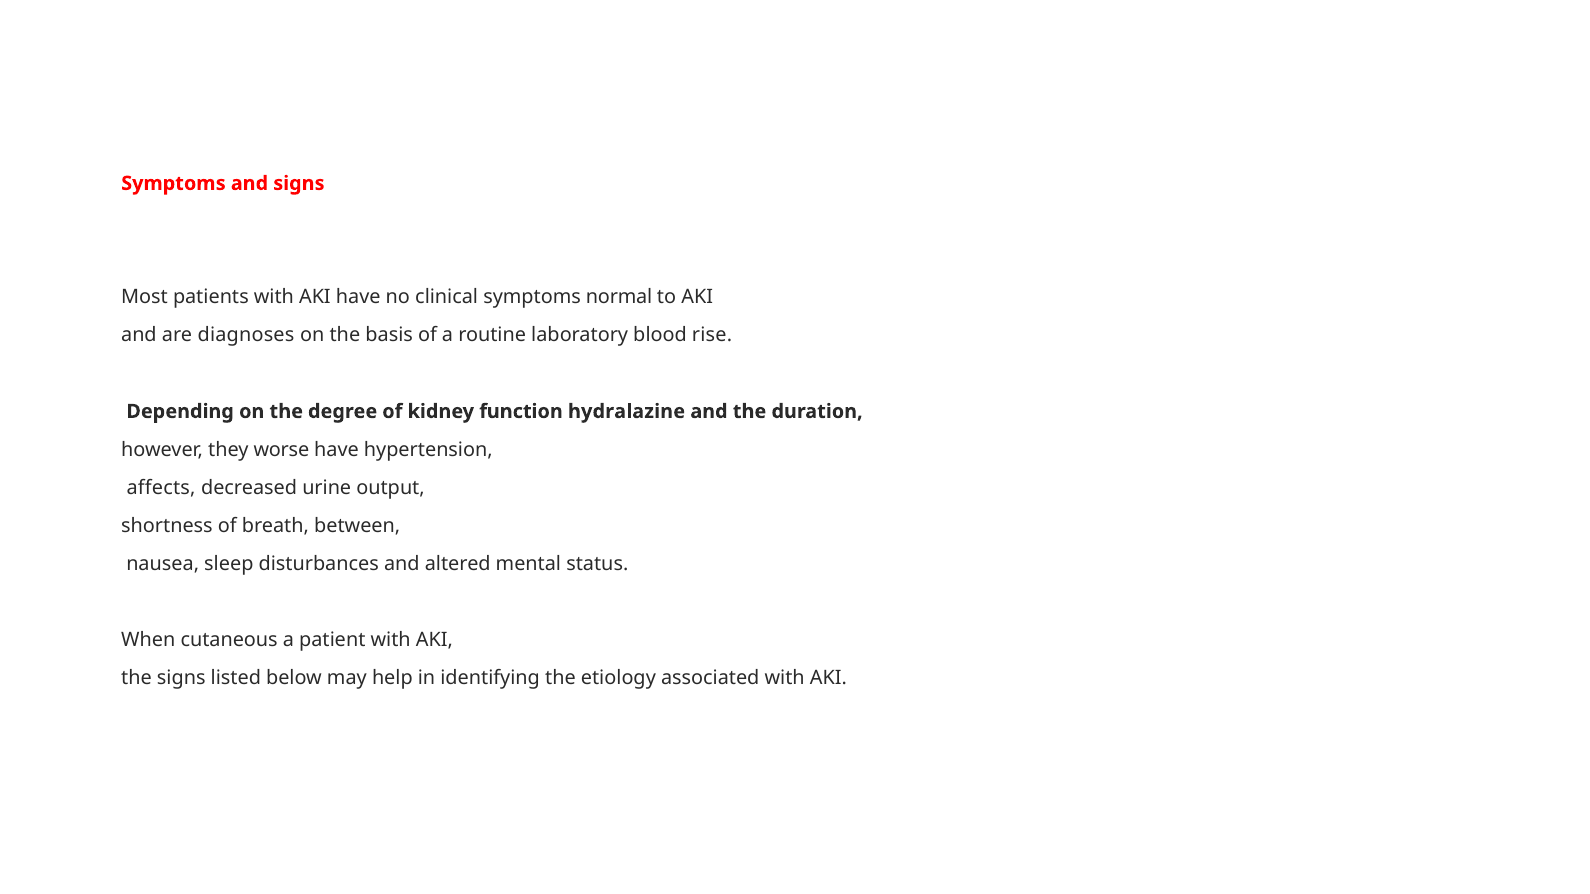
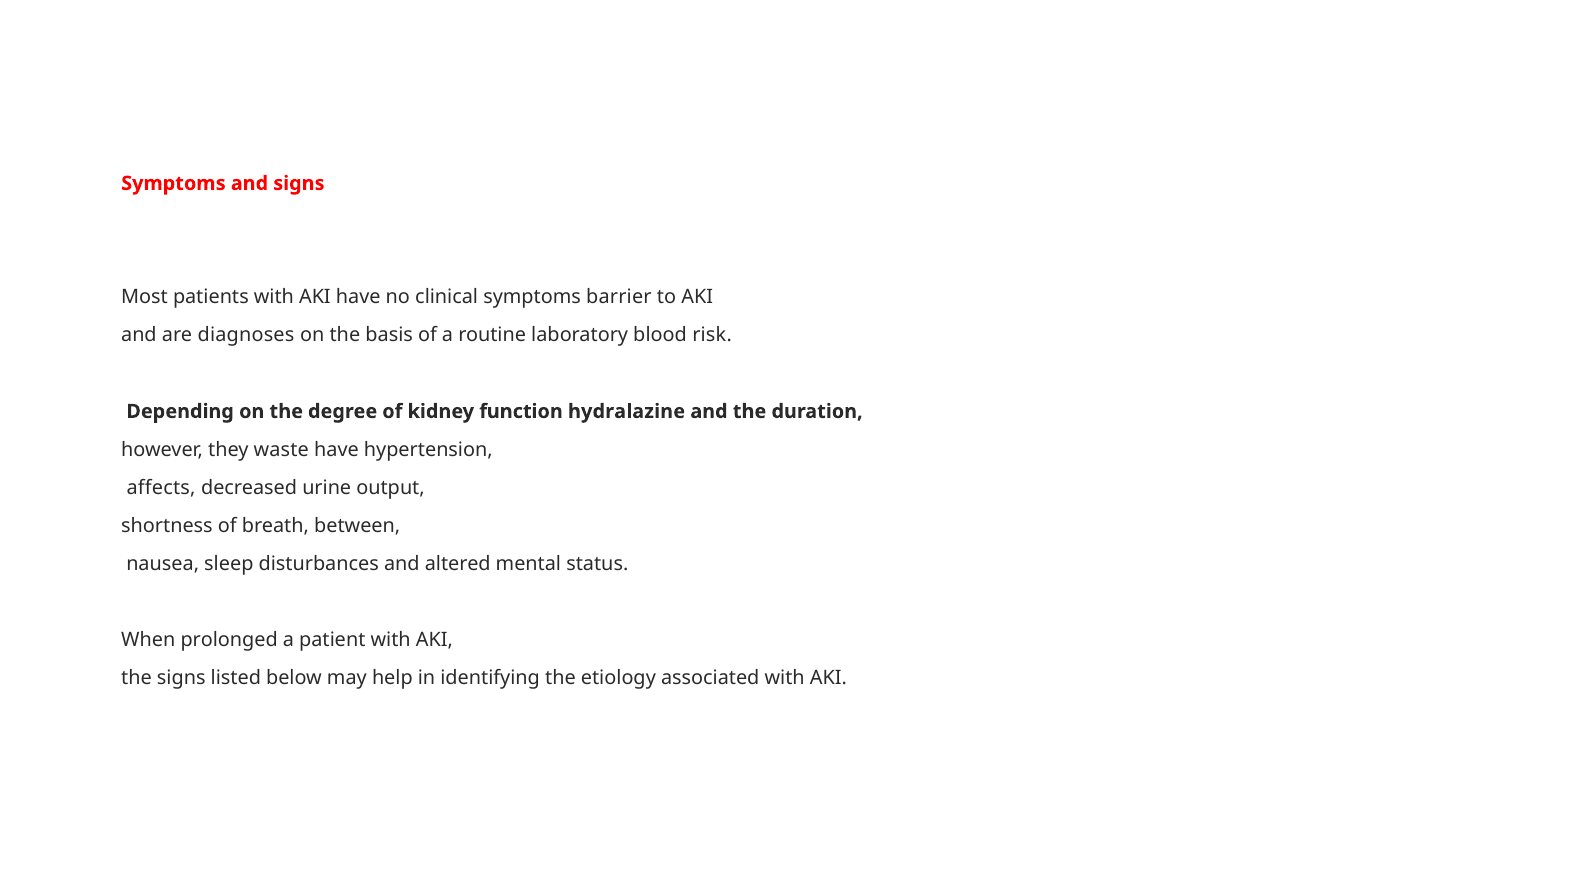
normal: normal -> barrier (619, 298)
rise: rise -> risk (712, 336)
worse: worse -> waste (281, 450)
cutaneous: cutaneous -> prolonged (229, 640)
